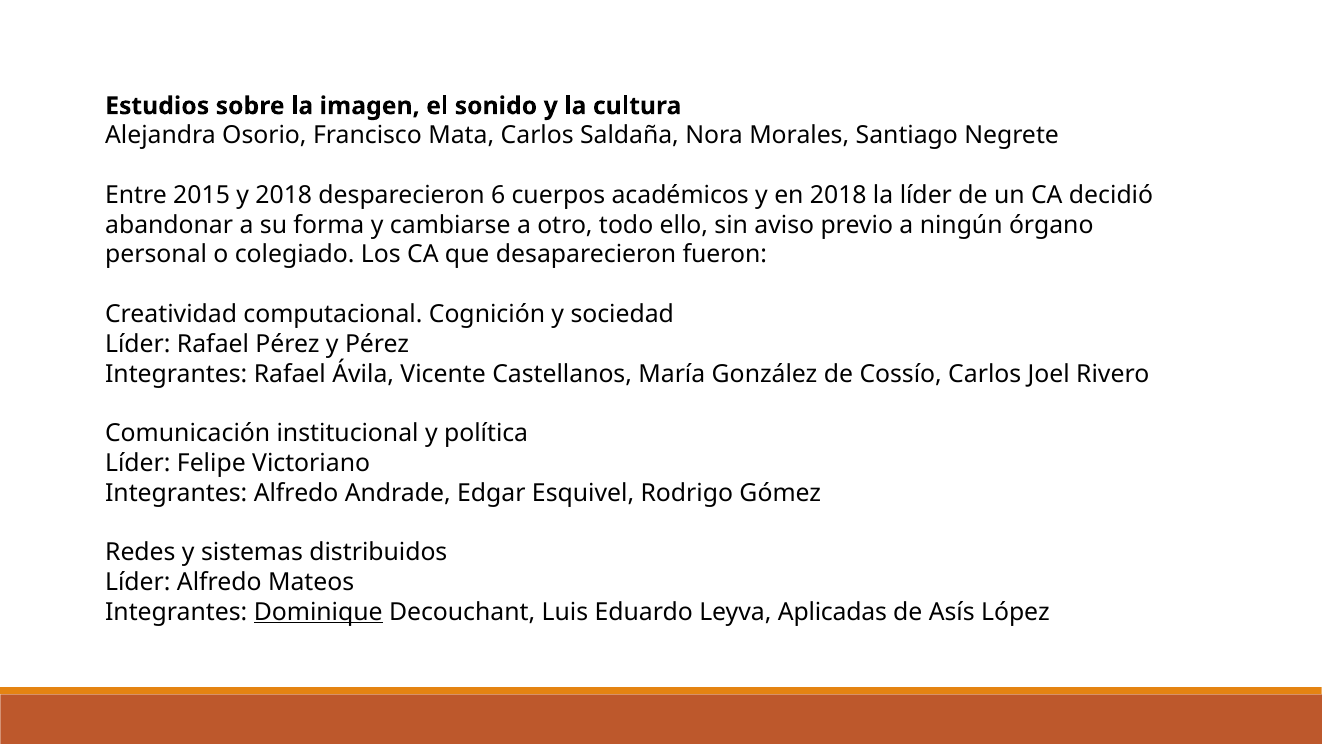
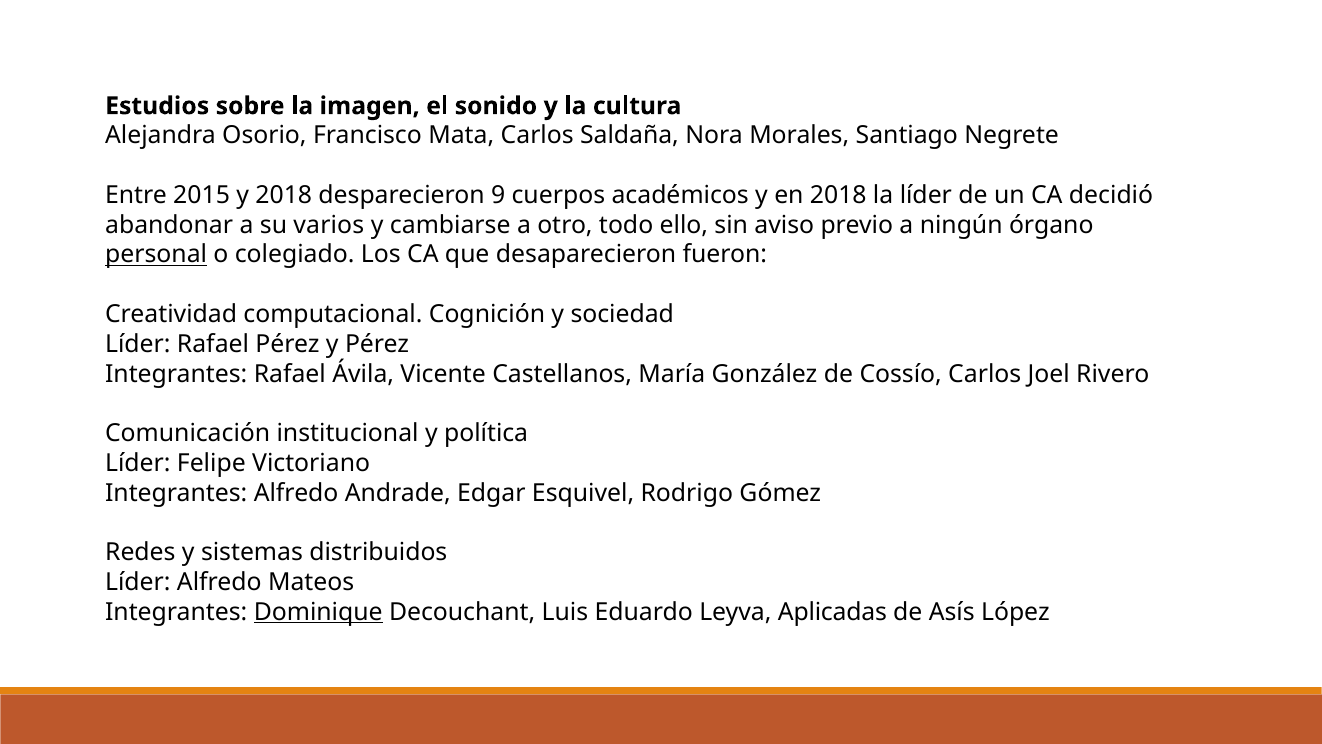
6: 6 -> 9 (498, 195)
forma: forma -> varios (329, 225)
personal underline: none -> present (156, 255)
